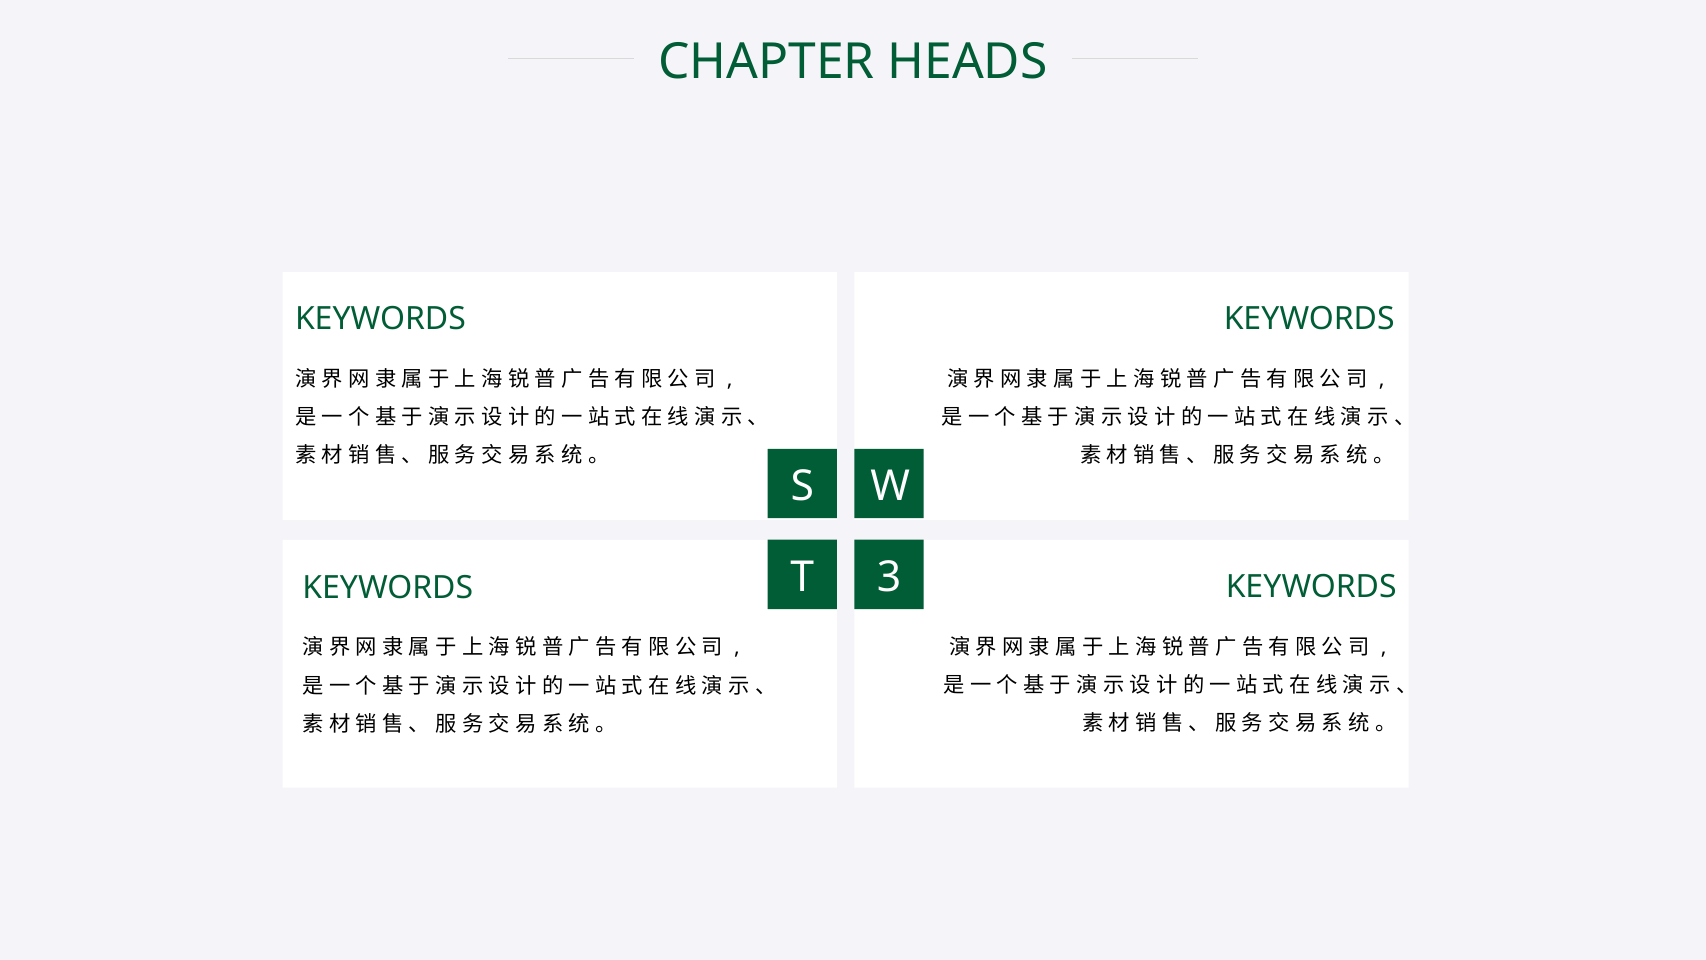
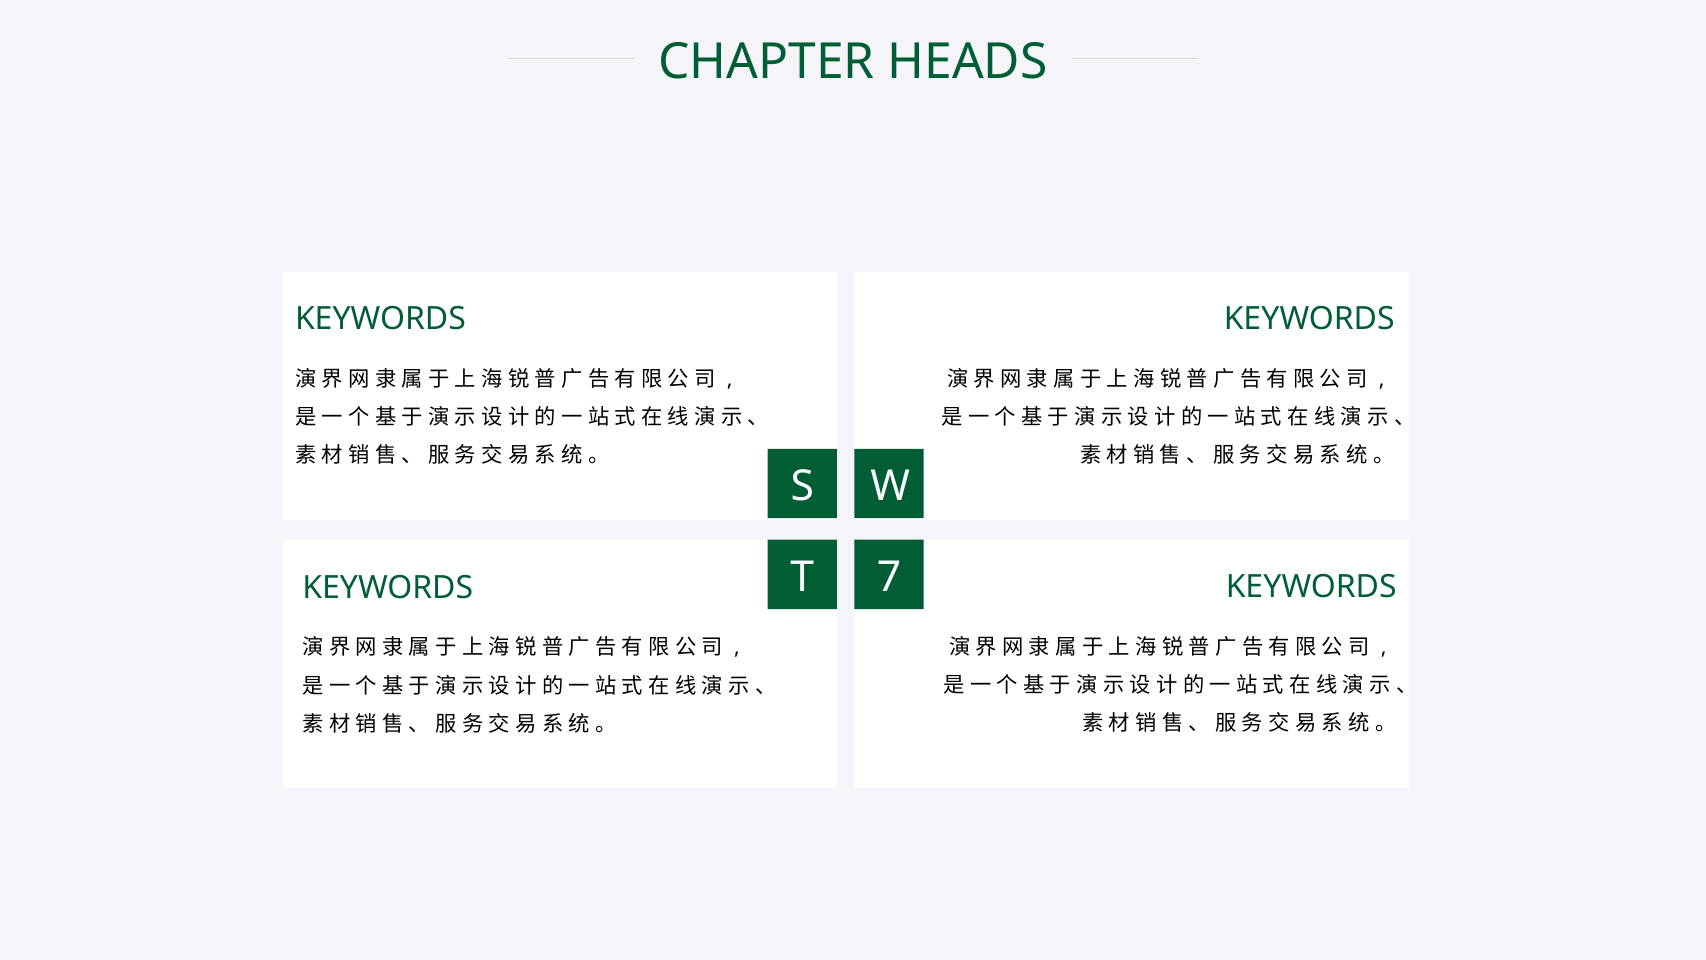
3: 3 -> 7 (889, 578)
